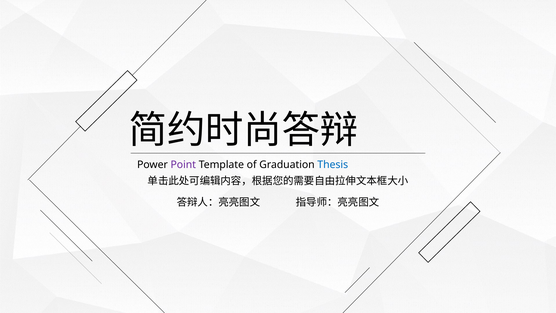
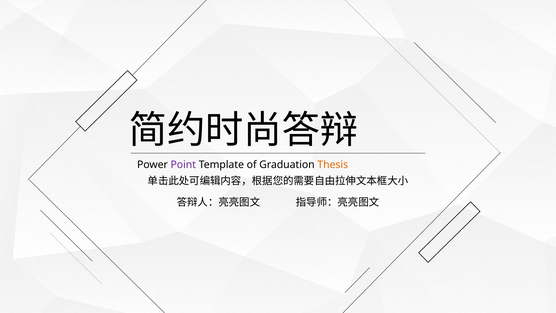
Thesis colour: blue -> orange (333, 165)
